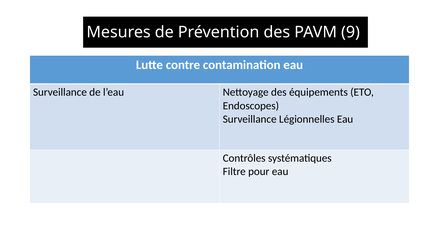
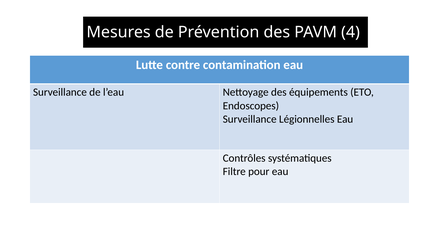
9: 9 -> 4 (351, 32)
